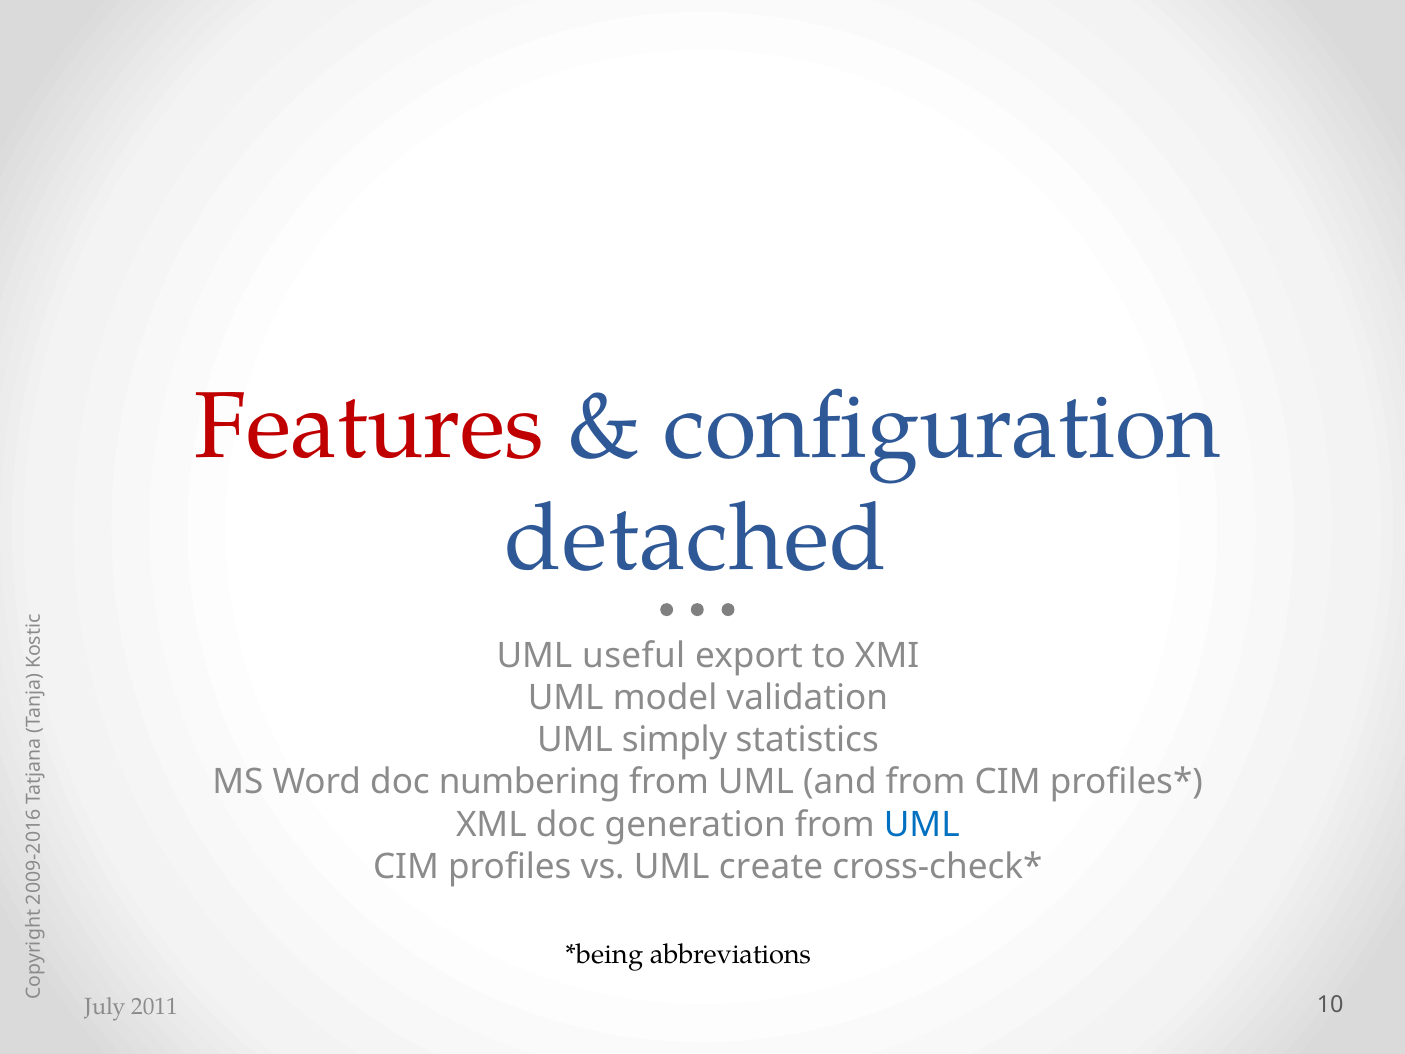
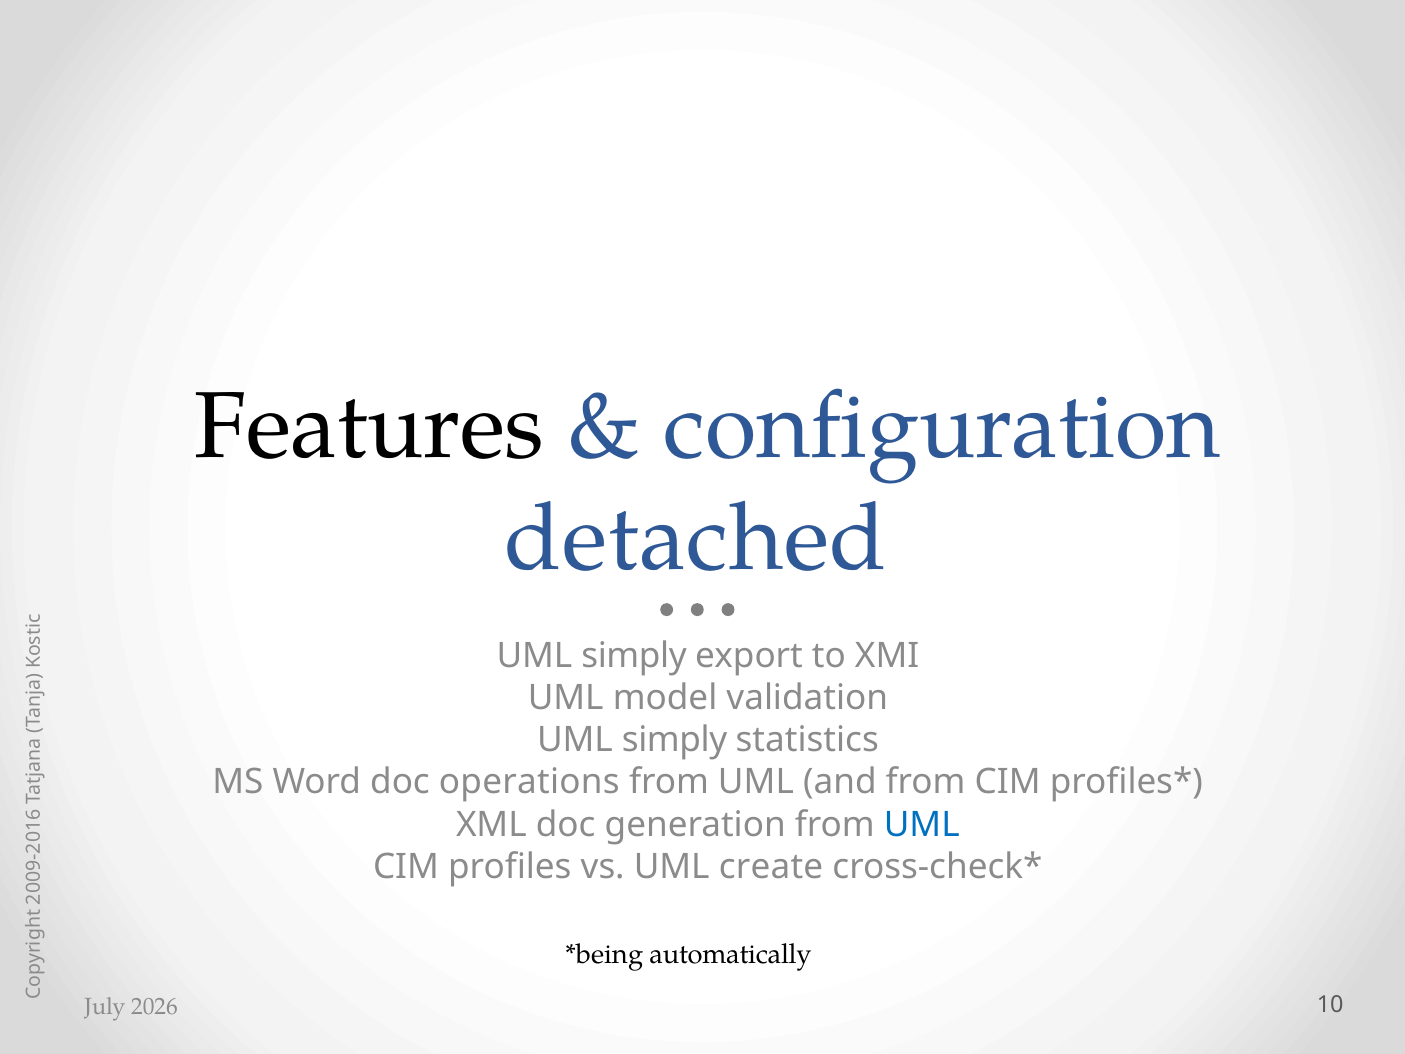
Features colour: red -> black (369, 427)
useful: useful -> simply (634, 656)
numbering: numbering -> operations (529, 782)
abbreviations: abbreviations -> automatically (731, 955)
2011: 2011 -> 2026 (154, 1006)
